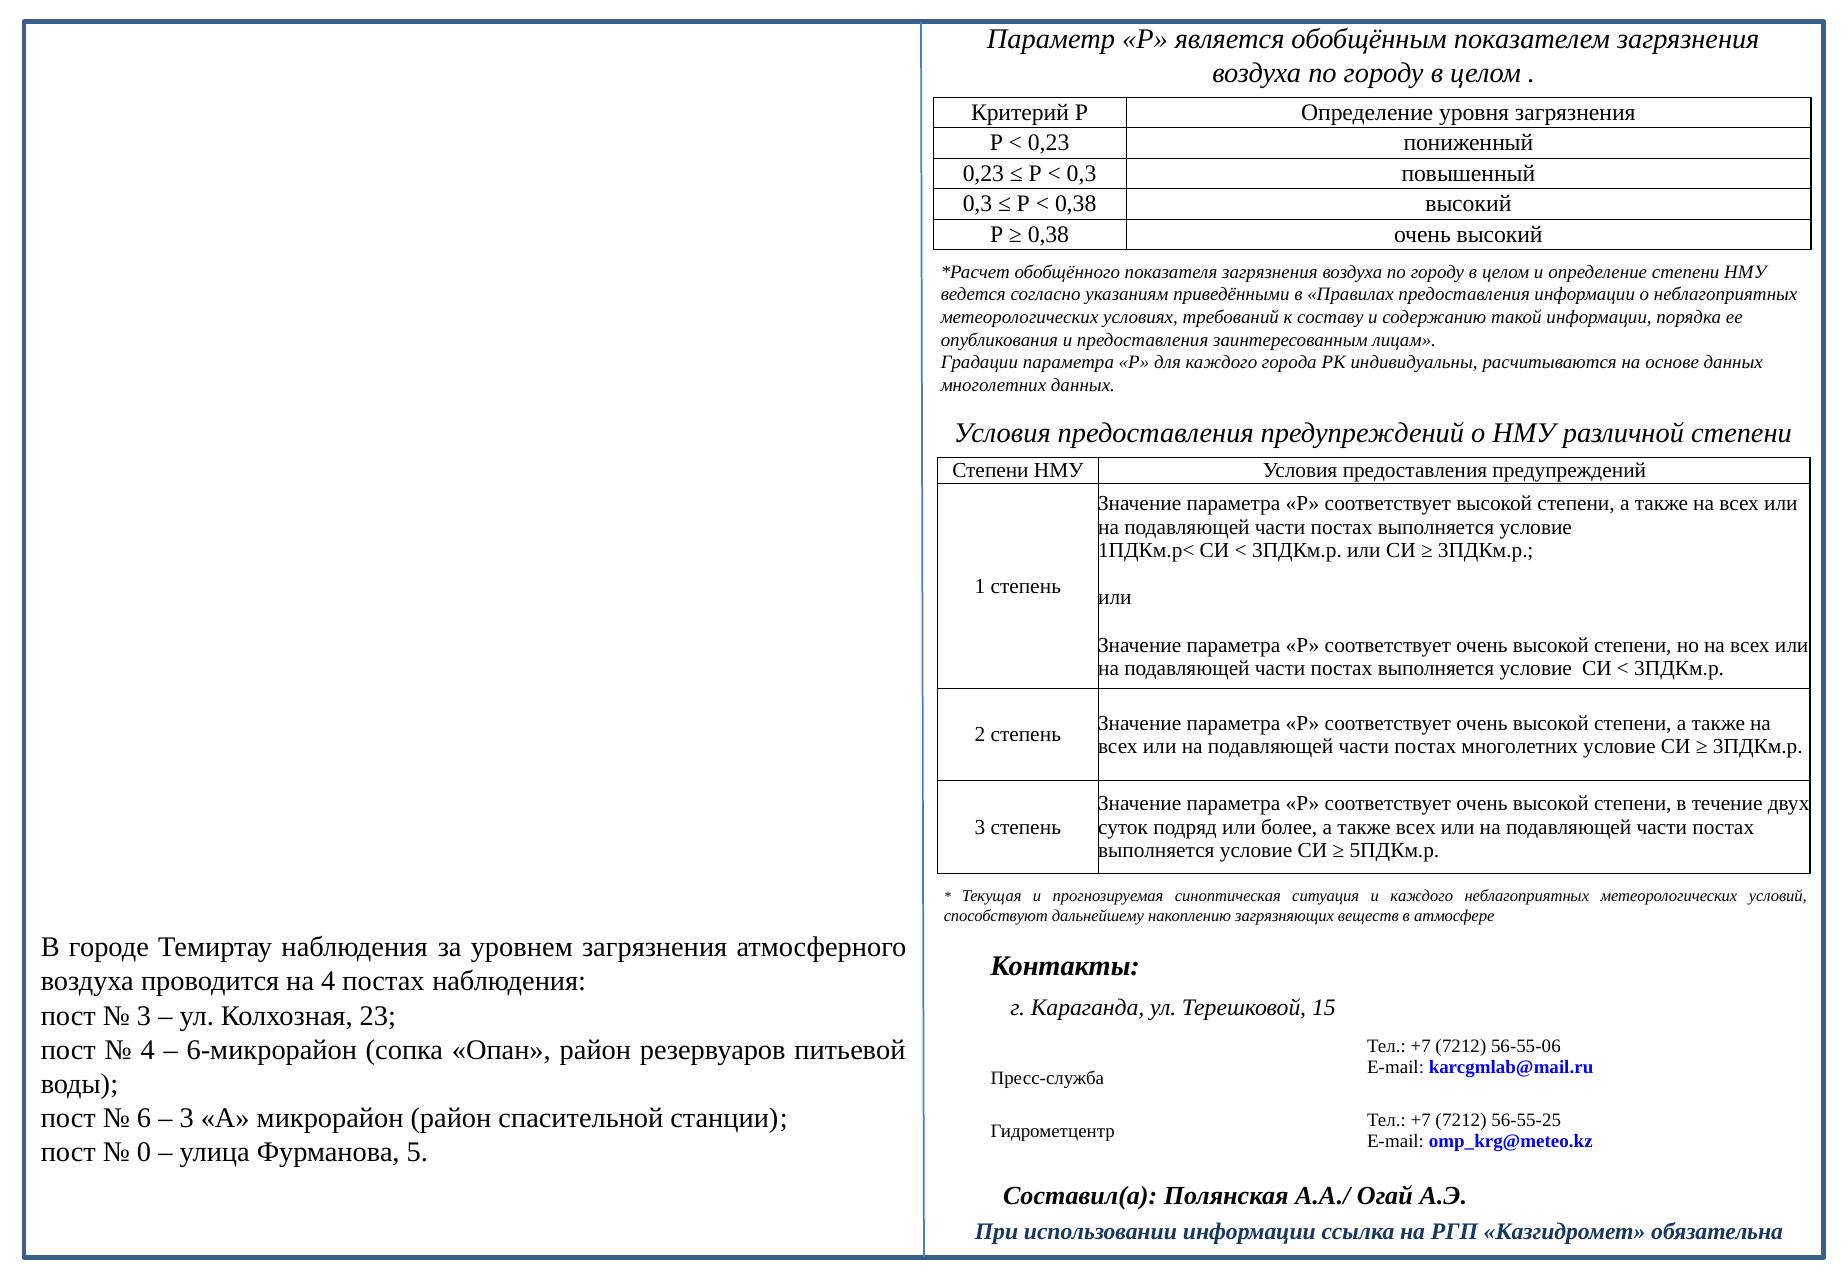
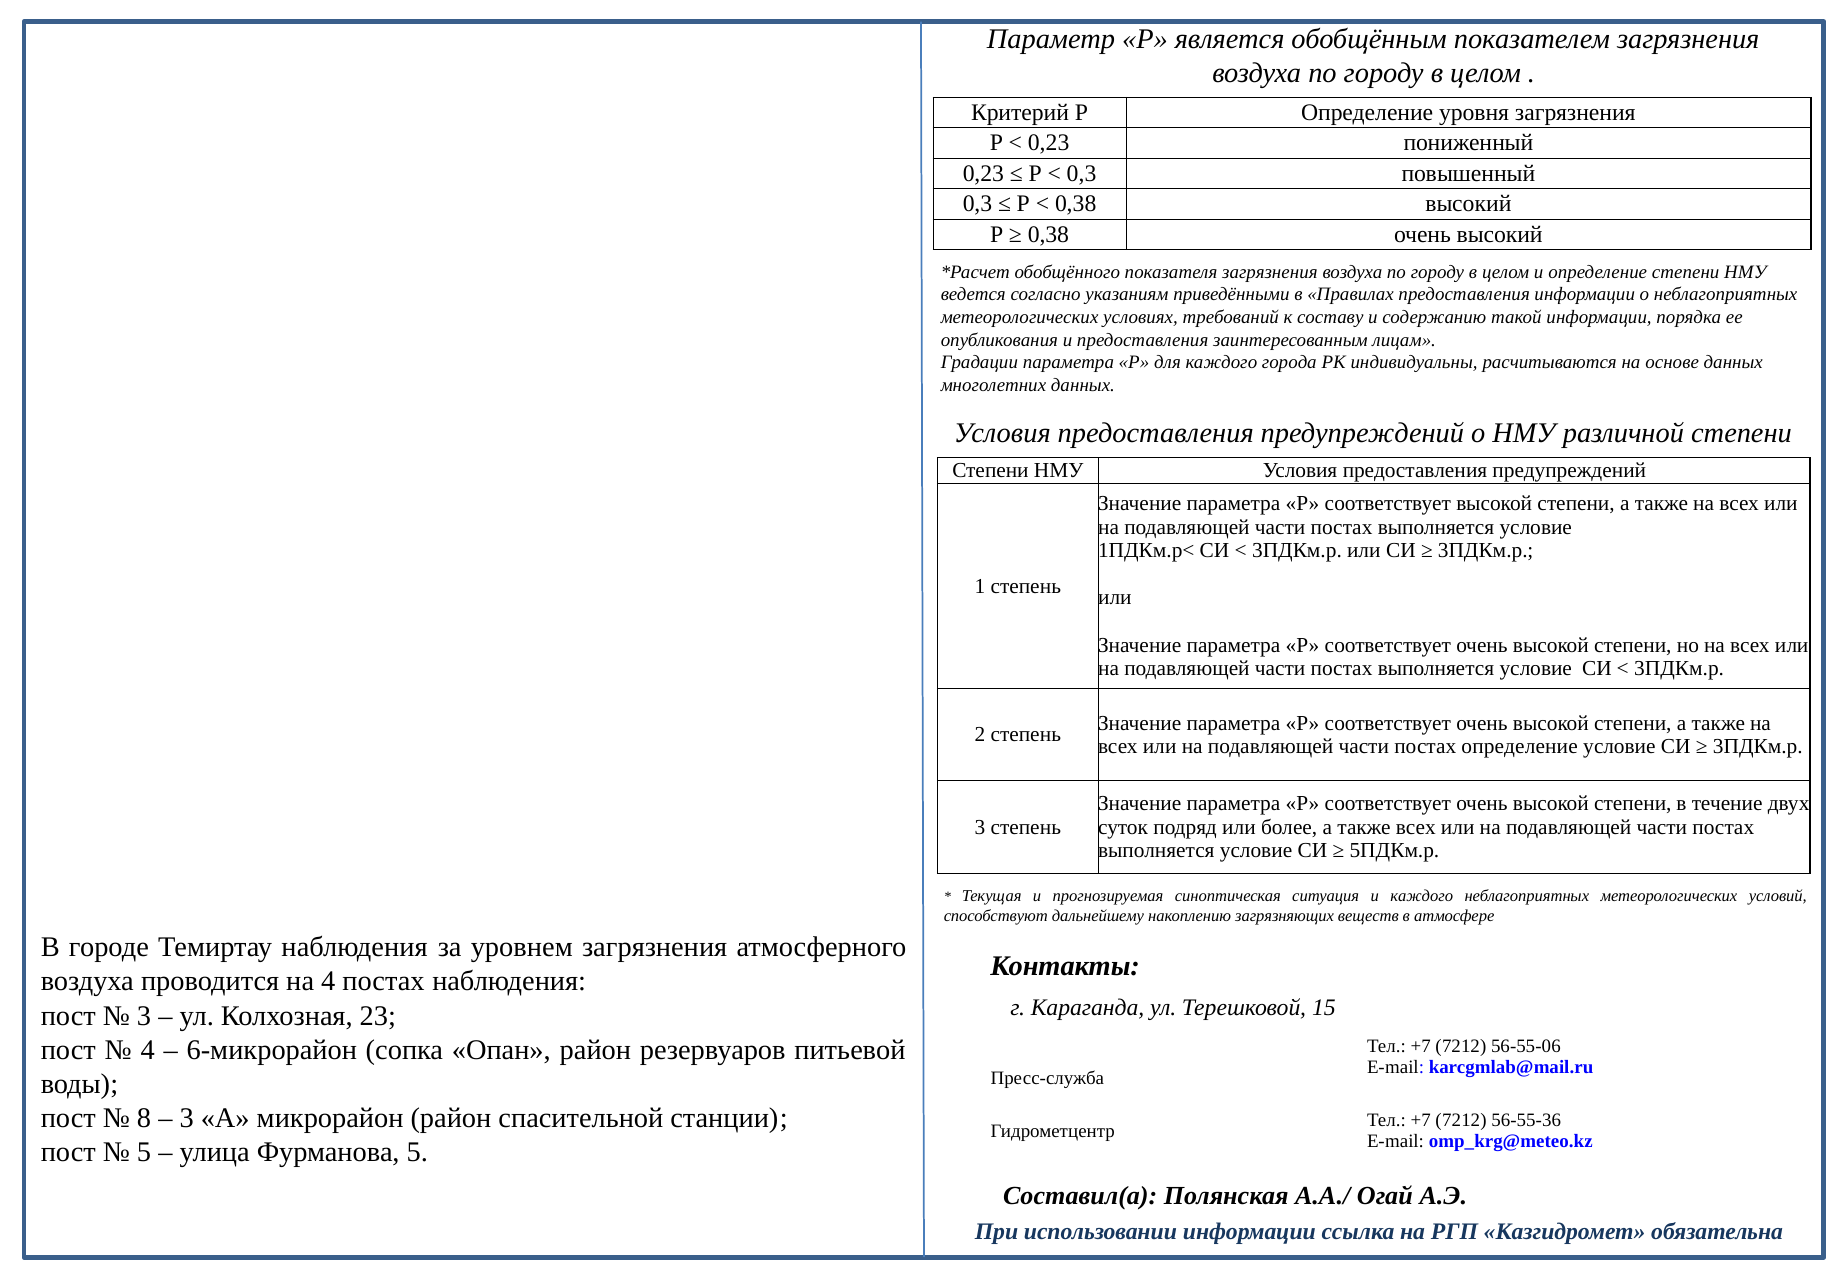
постах многолетних: многолетних -> определение (1520, 747)
6: 6 -> 8 (144, 1118)
56-55-25: 56-55-25 -> 56-55-36 (1526, 1121)
0: 0 -> 5 (144, 1152)
